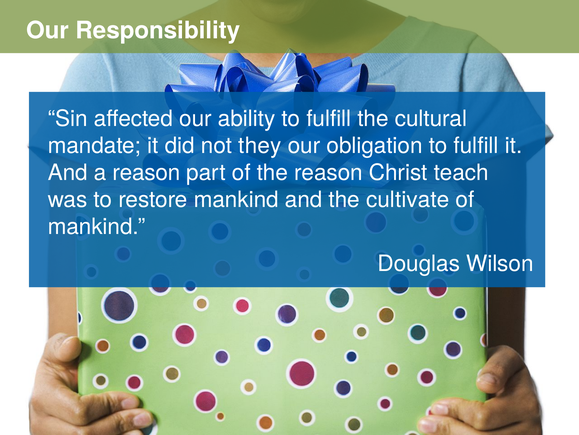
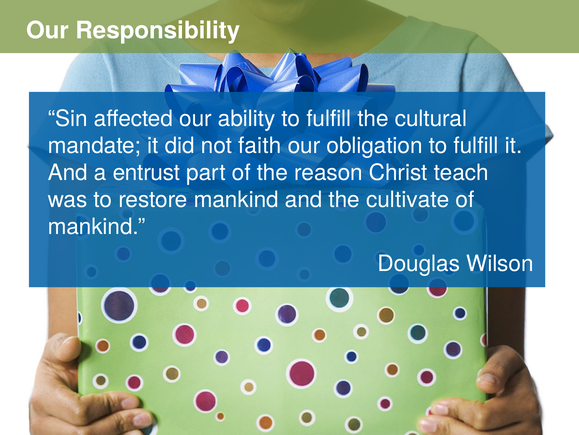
they: they -> faith (260, 145)
a reason: reason -> entrust (146, 172)
